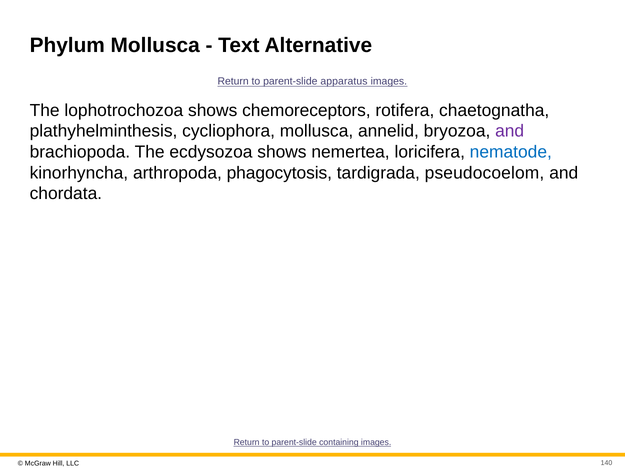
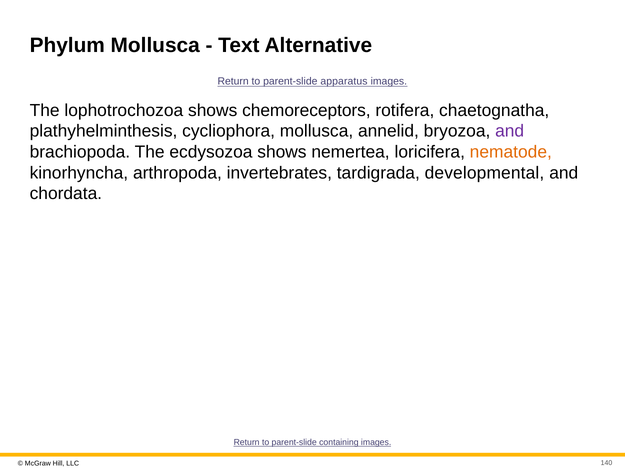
nematode colour: blue -> orange (511, 152)
phagocytosis: phagocytosis -> invertebrates (279, 173)
pseudocoelom: pseudocoelom -> developmental (484, 173)
